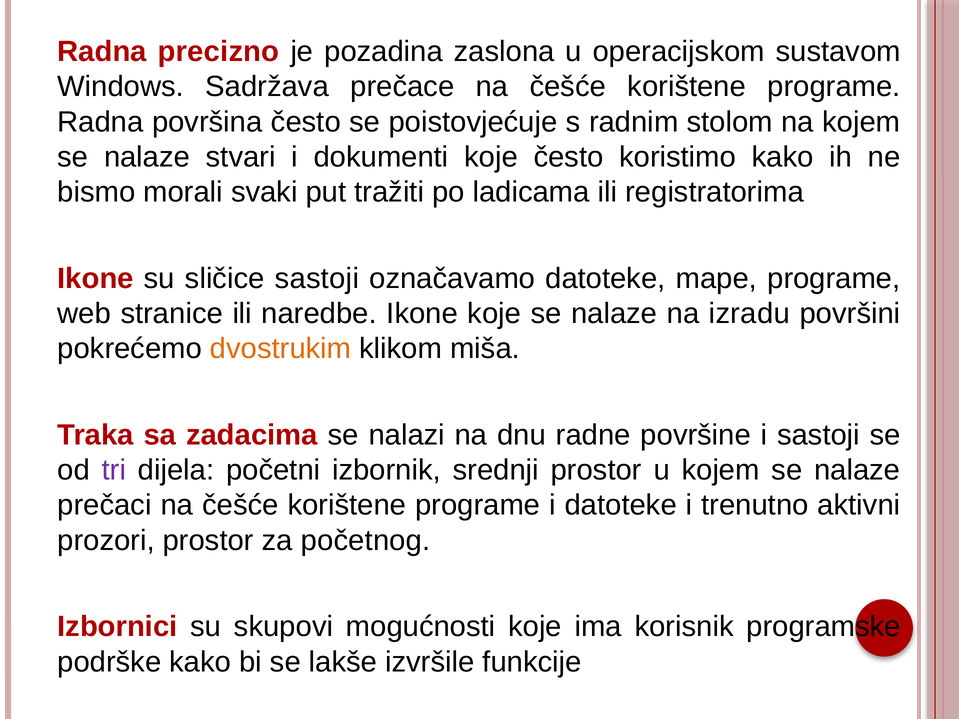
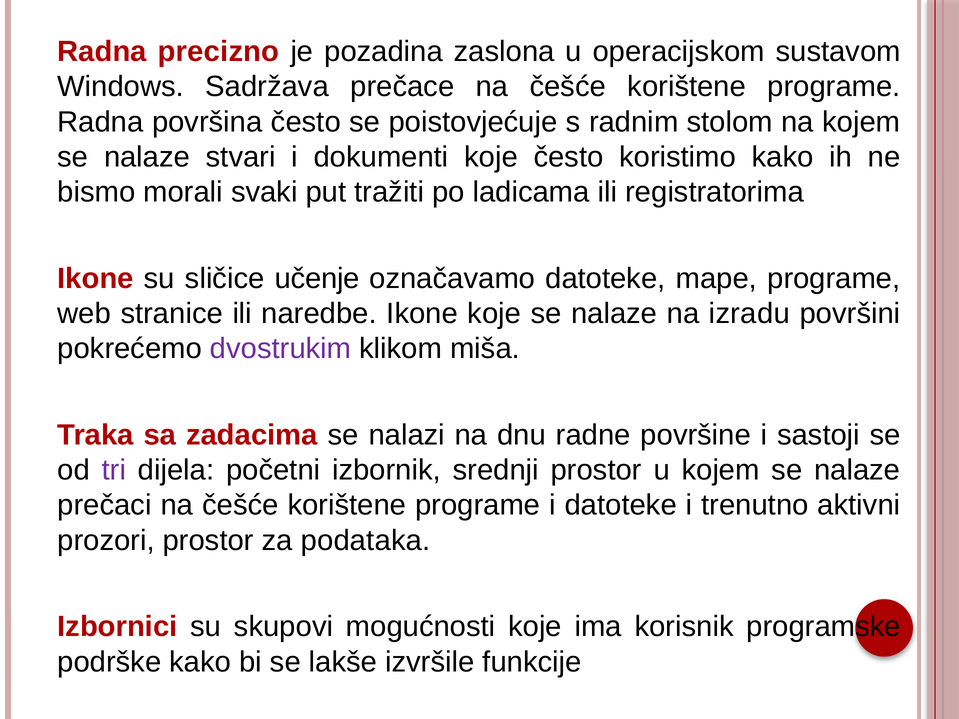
sličice sastoji: sastoji -> učenje (317, 279)
dvostrukim colour: orange -> purple (281, 349)
početnog: početnog -> podataka (366, 541)
